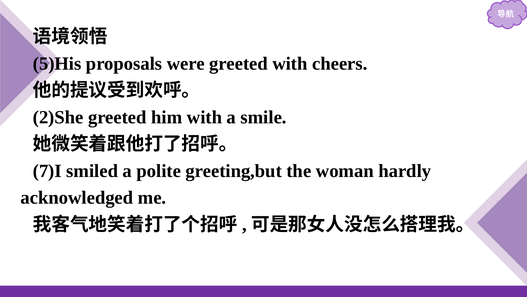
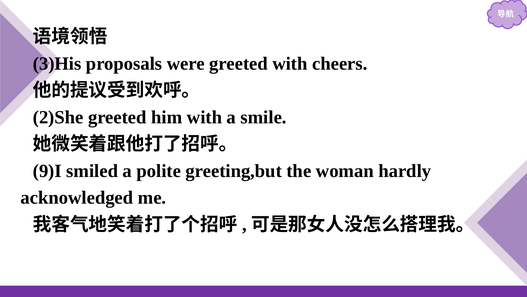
5)His: 5)His -> 3)His (57, 63)
7)I: 7)I -> 9)I (47, 171)
